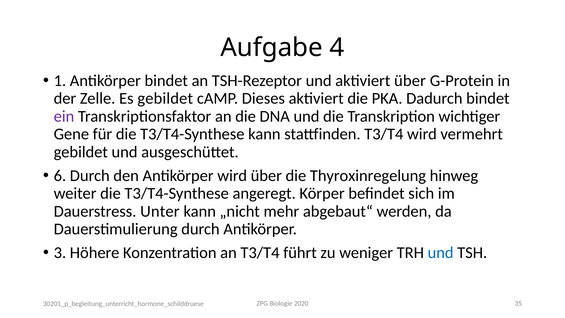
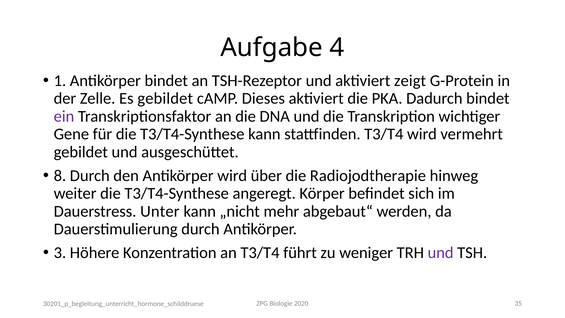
aktiviert über: über -> zeigt (410, 81)
6: 6 -> 8 (60, 176)
Thyroxinregelung: Thyroxinregelung -> Radiojodtherapie (368, 176)
und colour: blue -> purple (441, 253)
